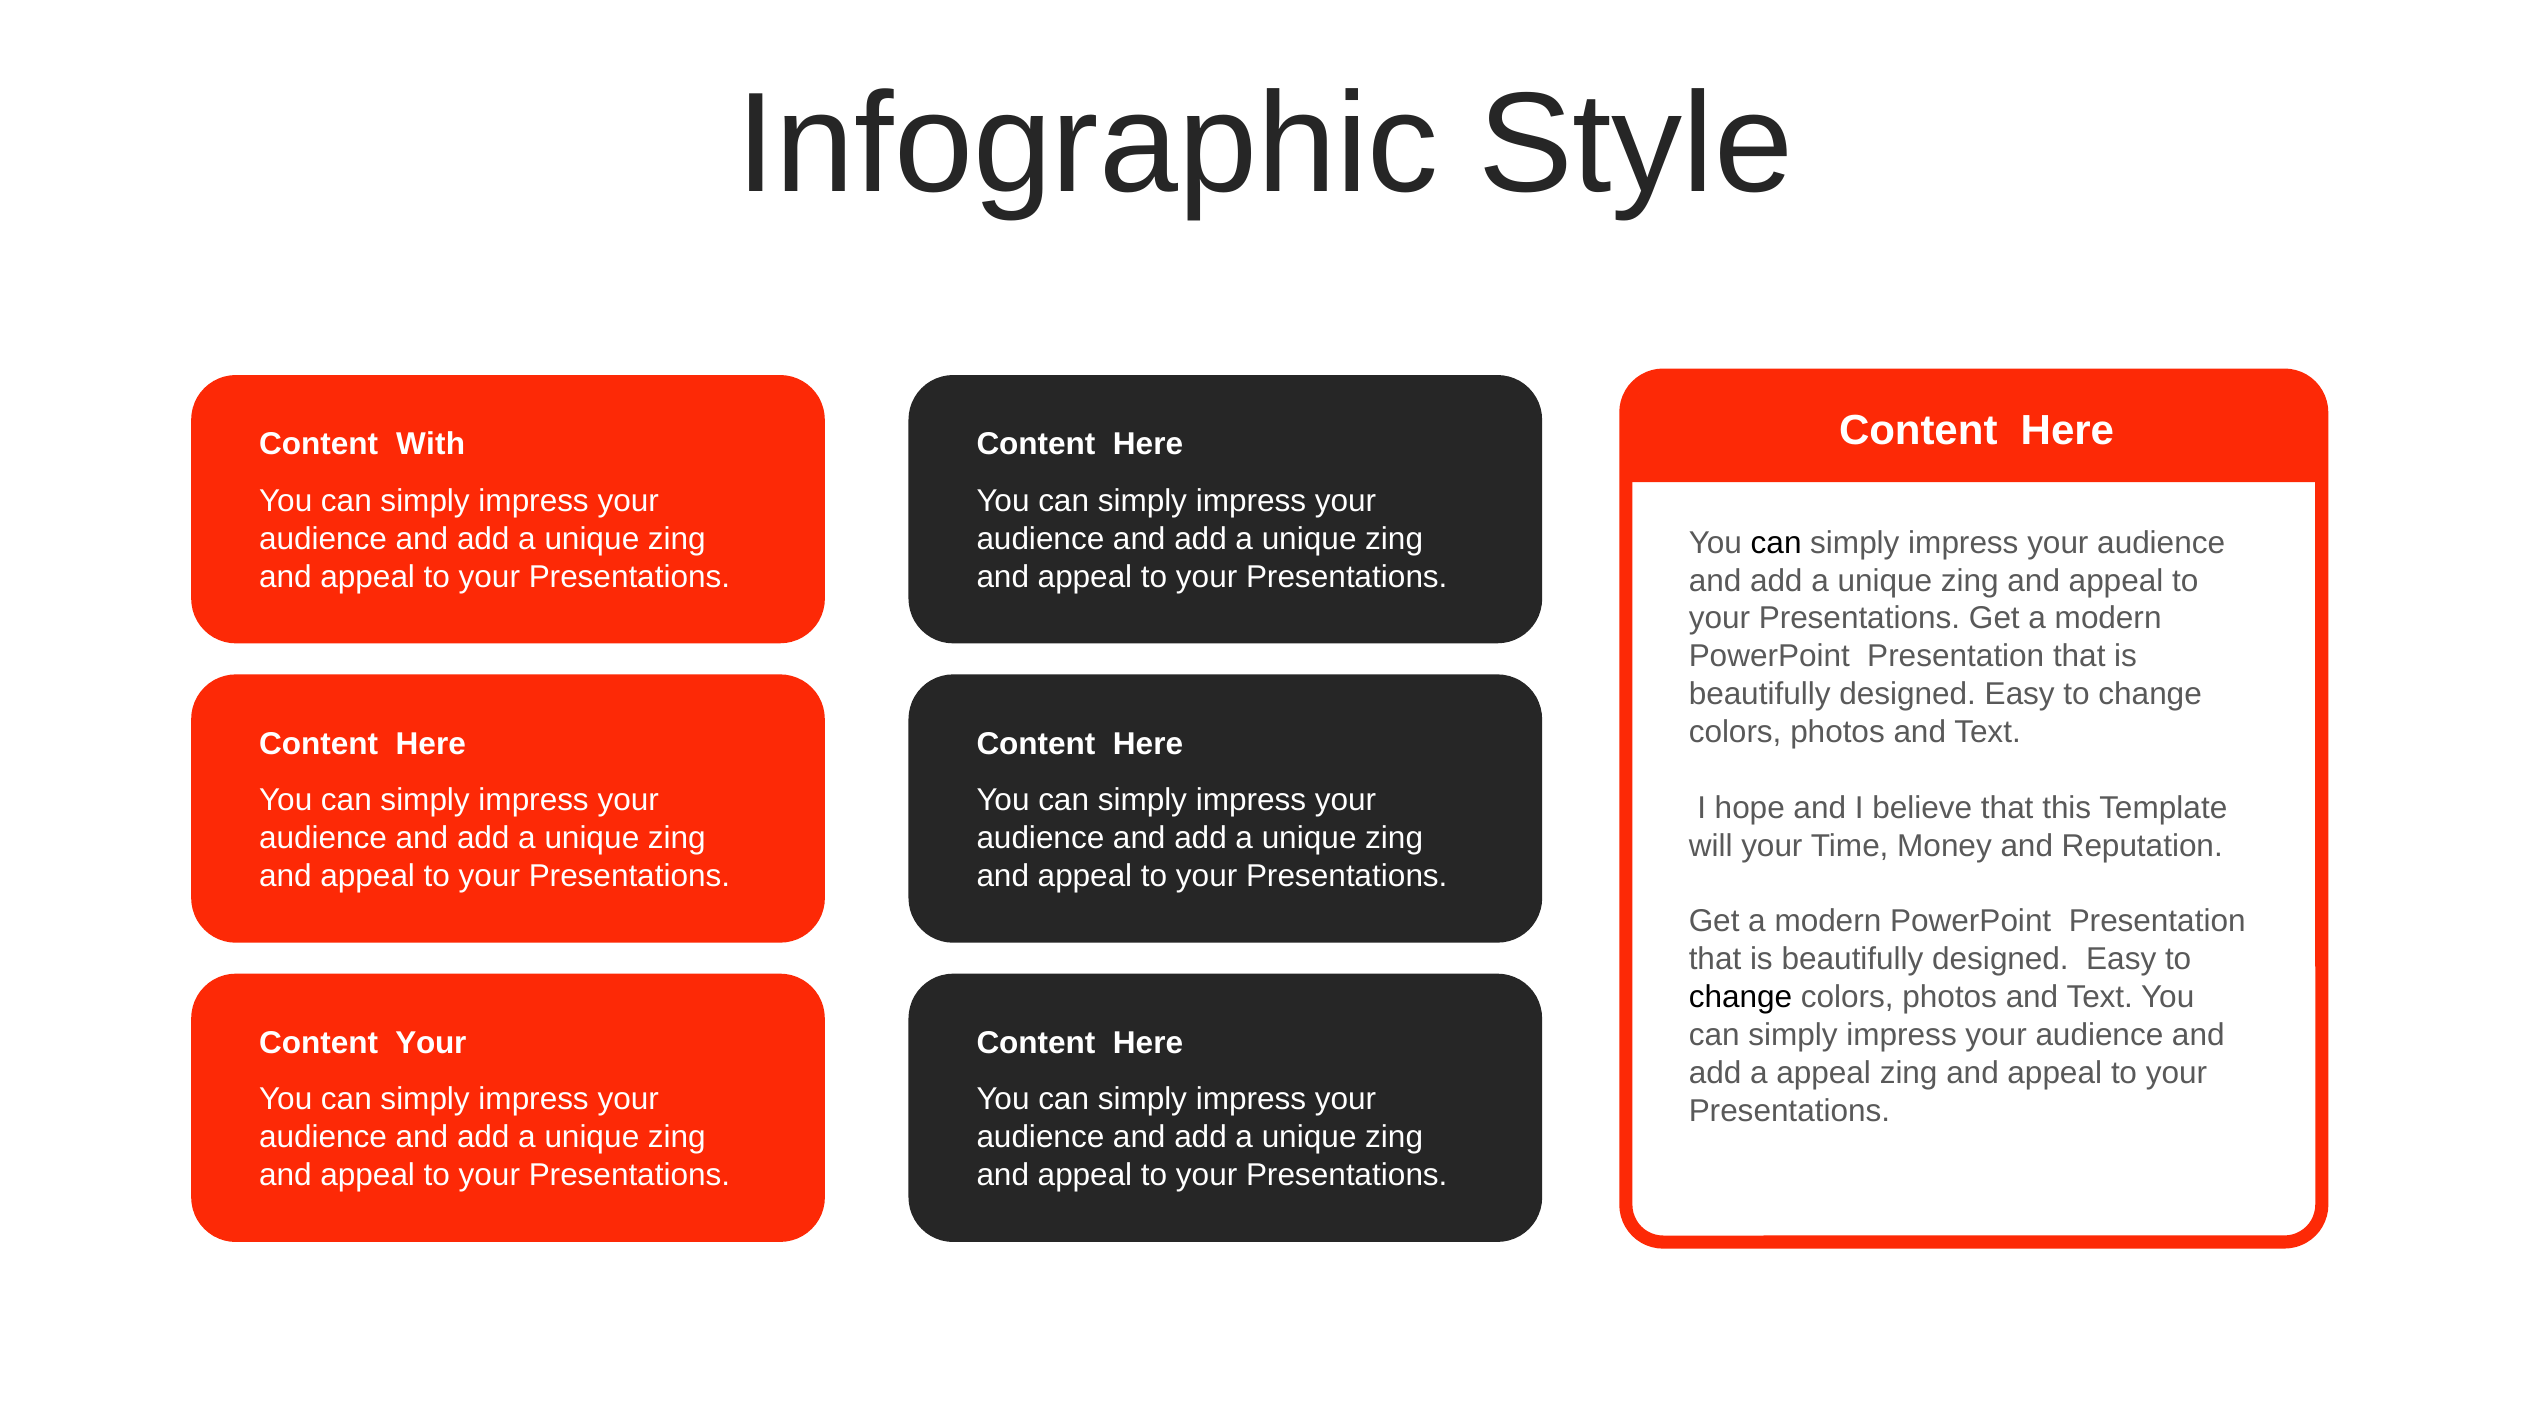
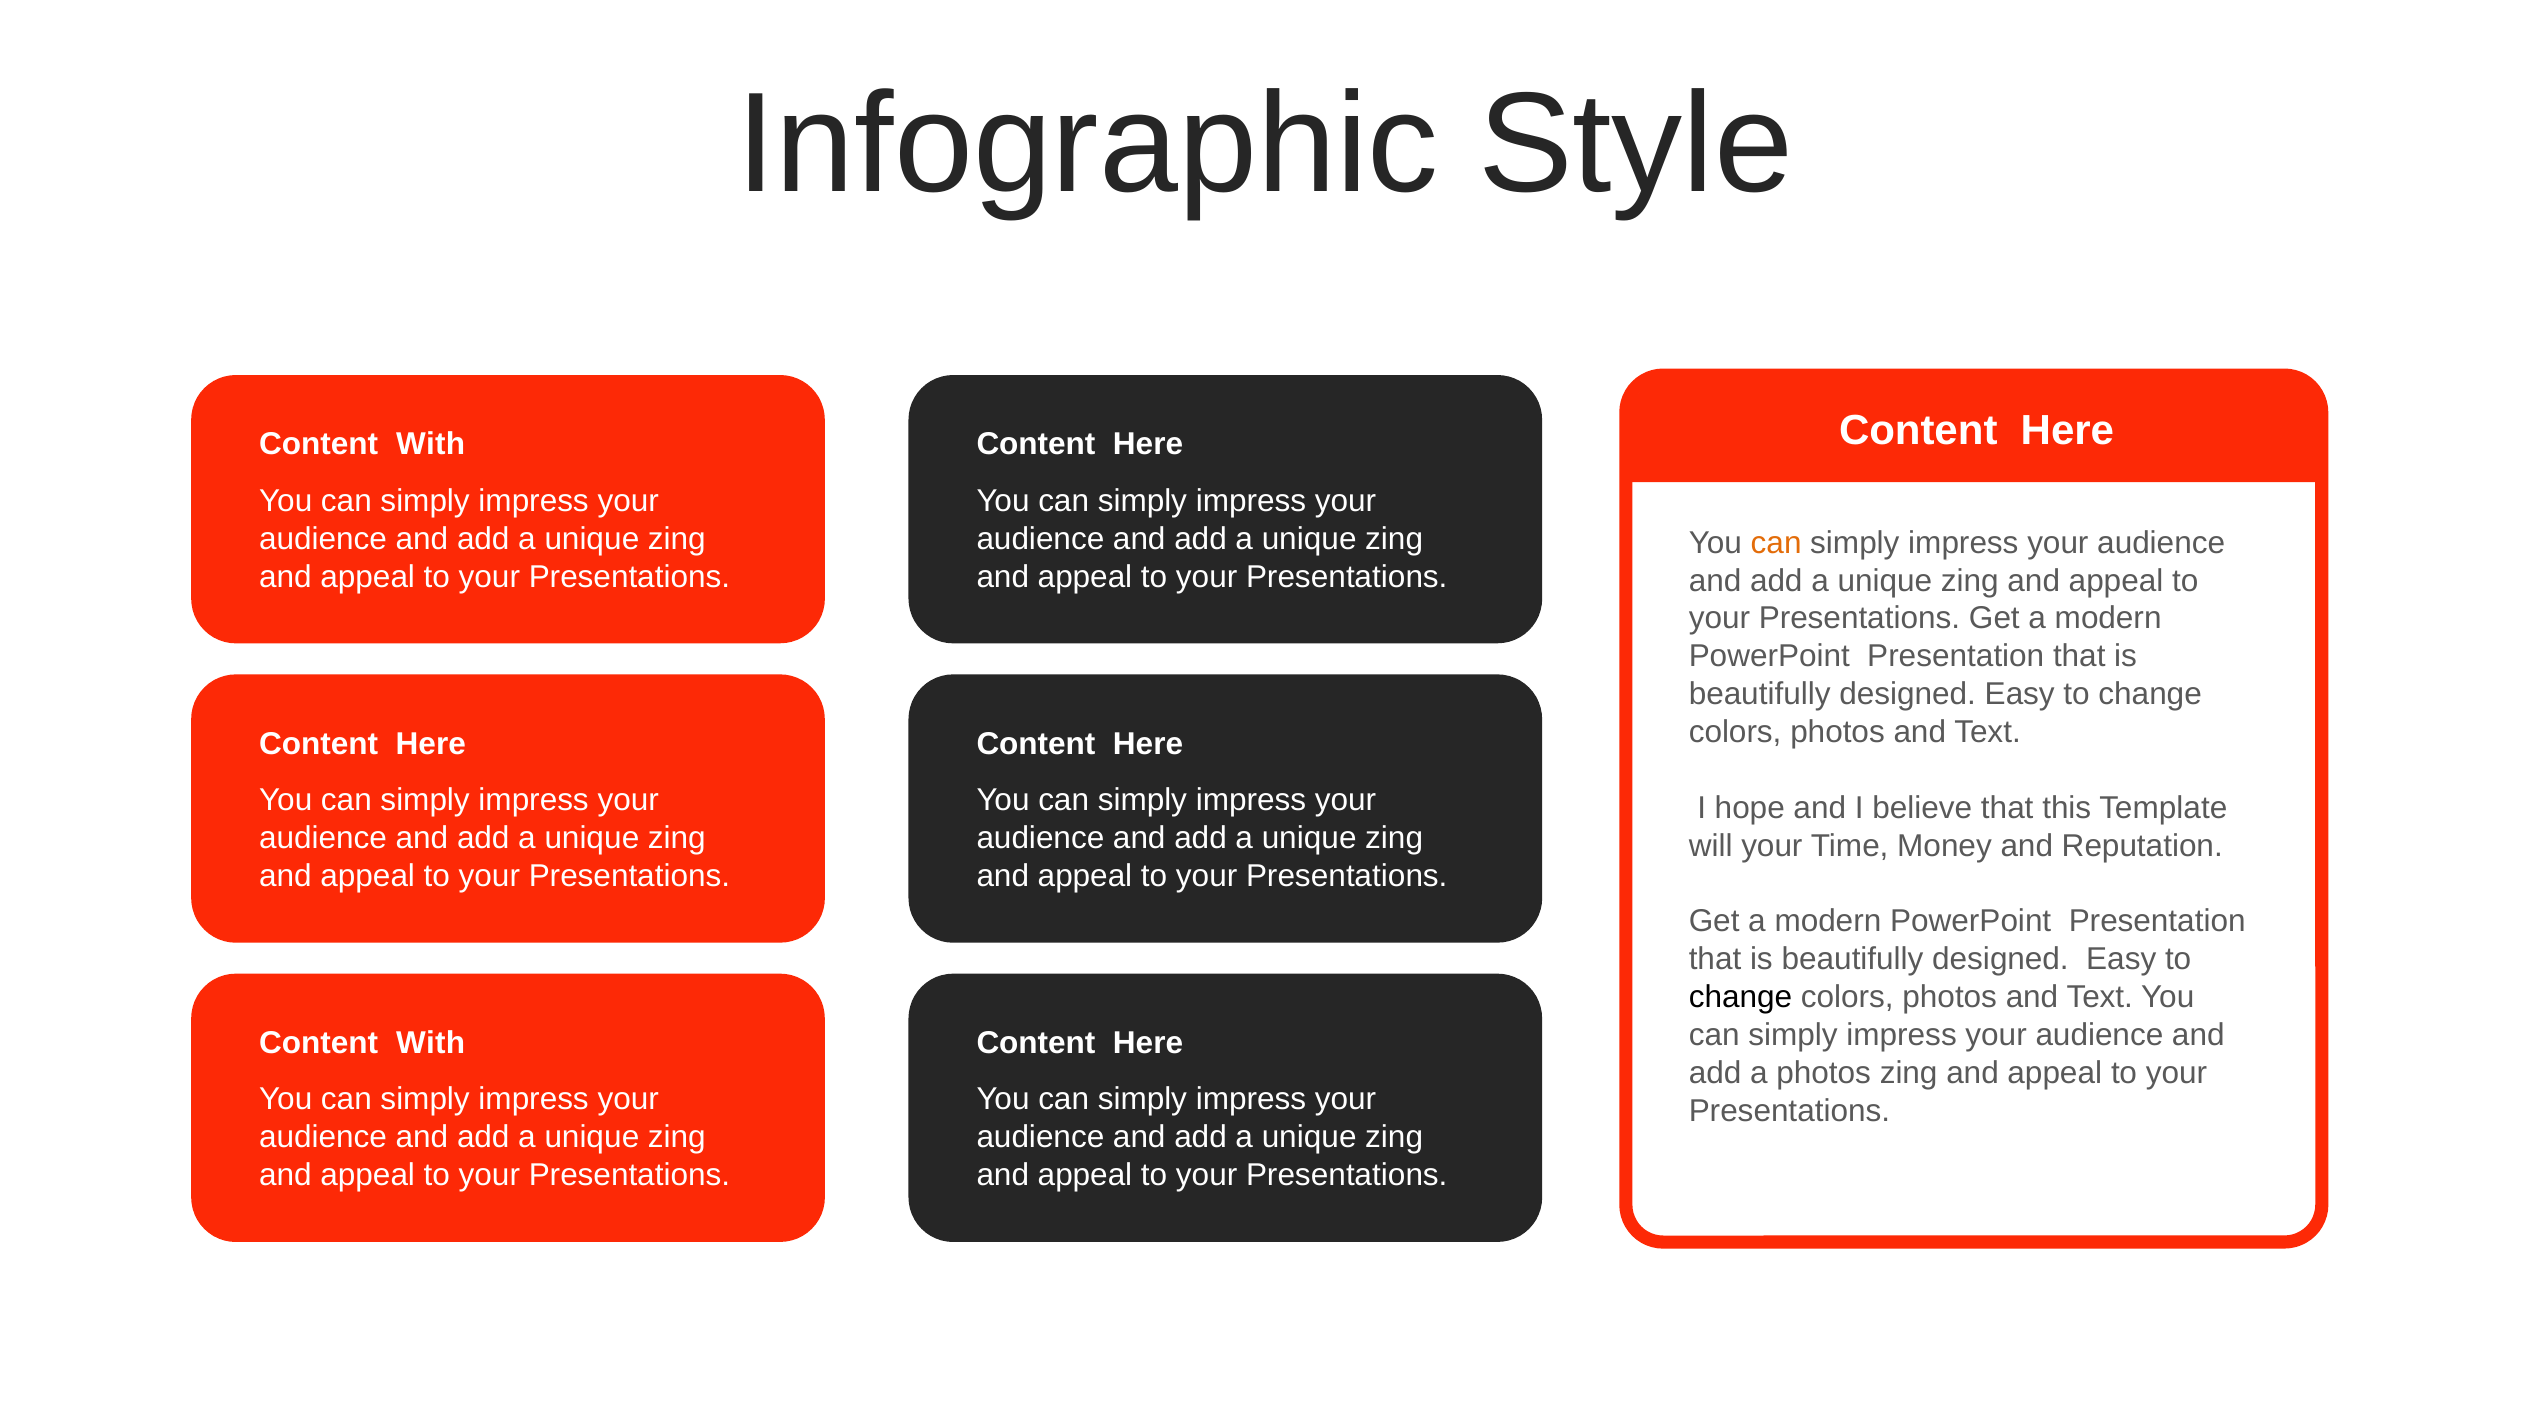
can colour: black -> orange (1776, 543)
Your: Your -> With (431, 1043)
a appeal: appeal -> photos (1824, 1073)
